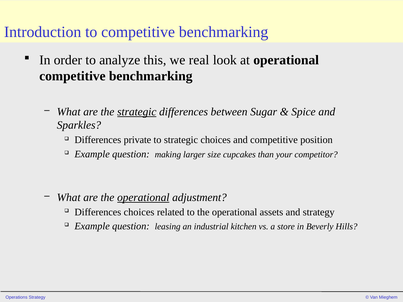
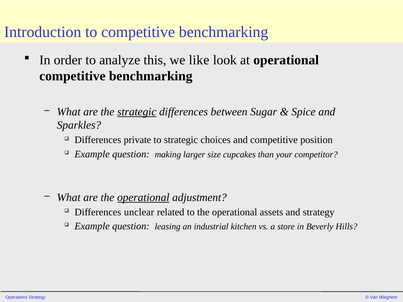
real: real -> like (199, 60)
Differences choices: choices -> unclear (139, 212)
